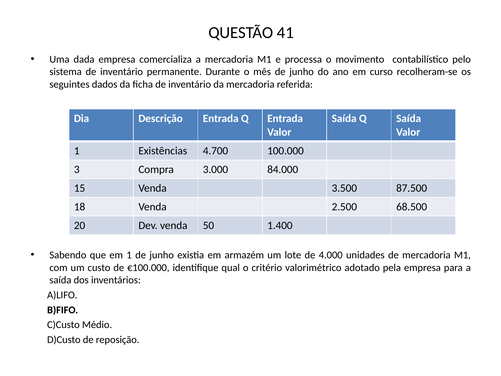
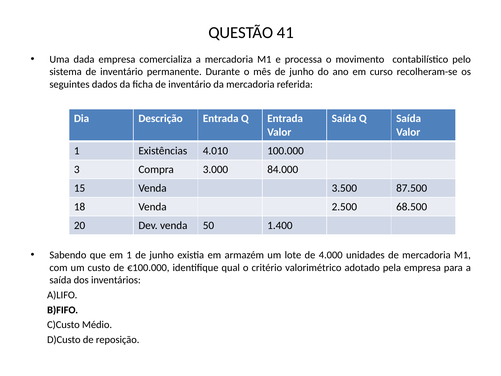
4.700: 4.700 -> 4.010 (215, 151)
